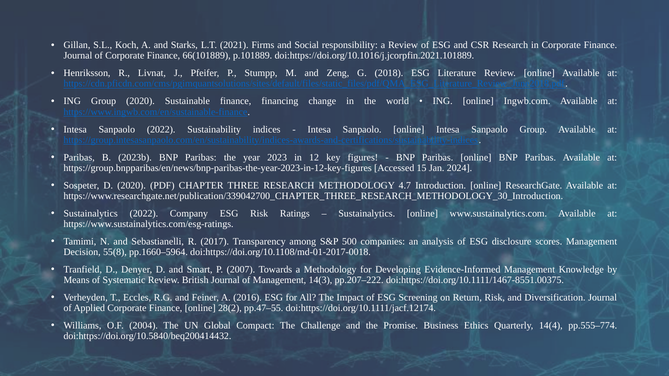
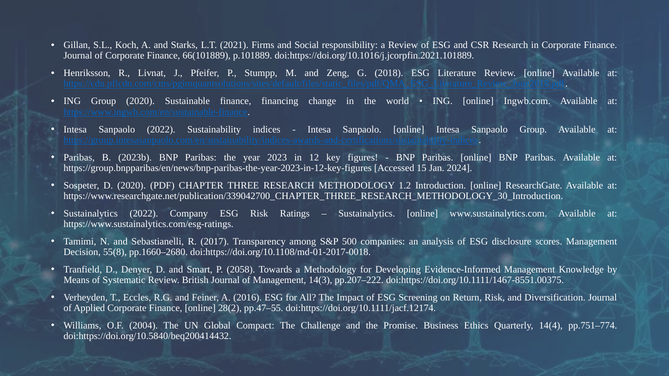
4.7: 4.7 -> 1.2 (405, 186)
pp.1660–5964: pp.1660–5964 -> pp.1660–2680 (158, 252)
2007: 2007 -> 2058 (241, 270)
pp.555–774: pp.555–774 -> pp.751–774 (593, 326)
